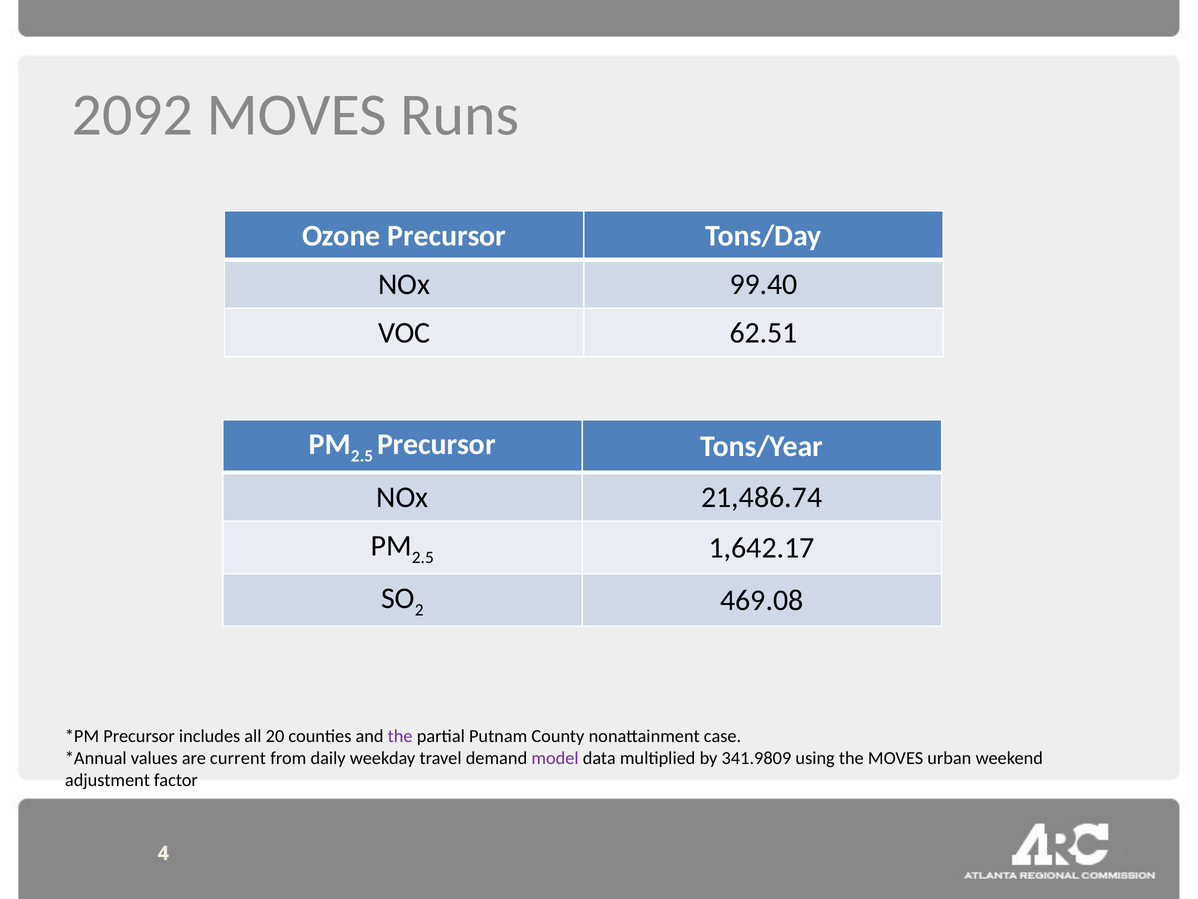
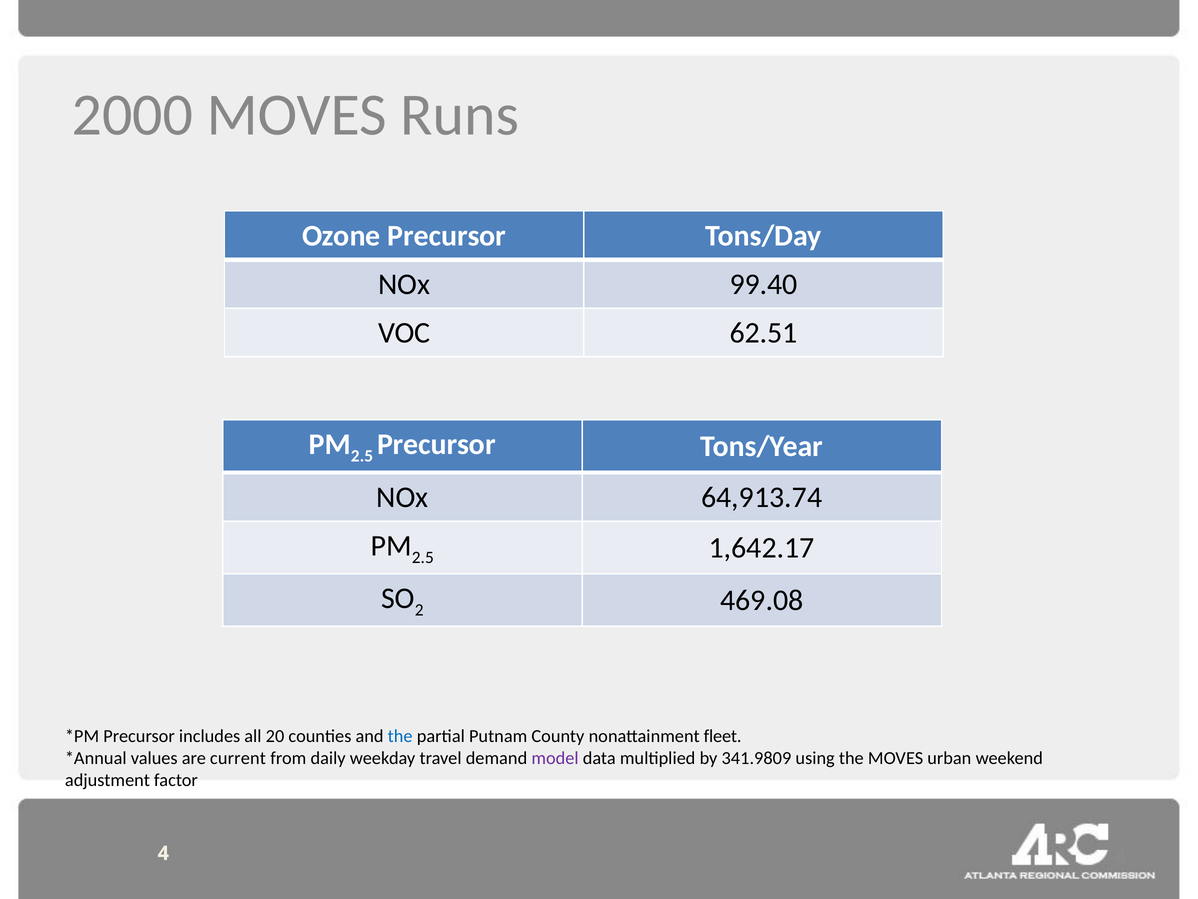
2092: 2092 -> 2000 (132, 115)
21,486.74: 21,486.74 -> 64,913.74 (762, 497)
the colour: purple -> blue (400, 736)
case: case -> fleet (723, 736)
